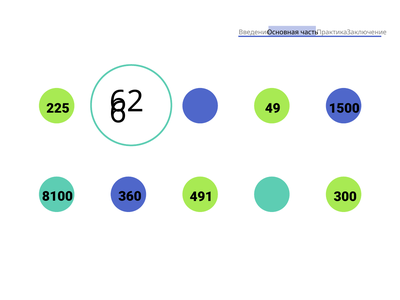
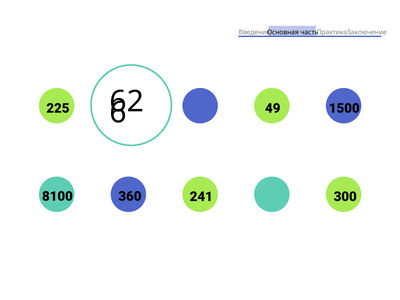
491: 491 -> 241 (201, 197)
